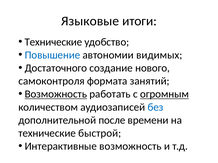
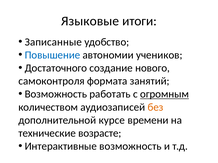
Технические: Технические -> Записанные (53, 42)
видимых: видимых -> учеников (159, 55)
Возможность underline: present -> none (56, 94)
без colour: blue -> orange (155, 107)
после: после -> курсе (112, 121)
быстрой: быстрой -> возрасте (100, 134)
